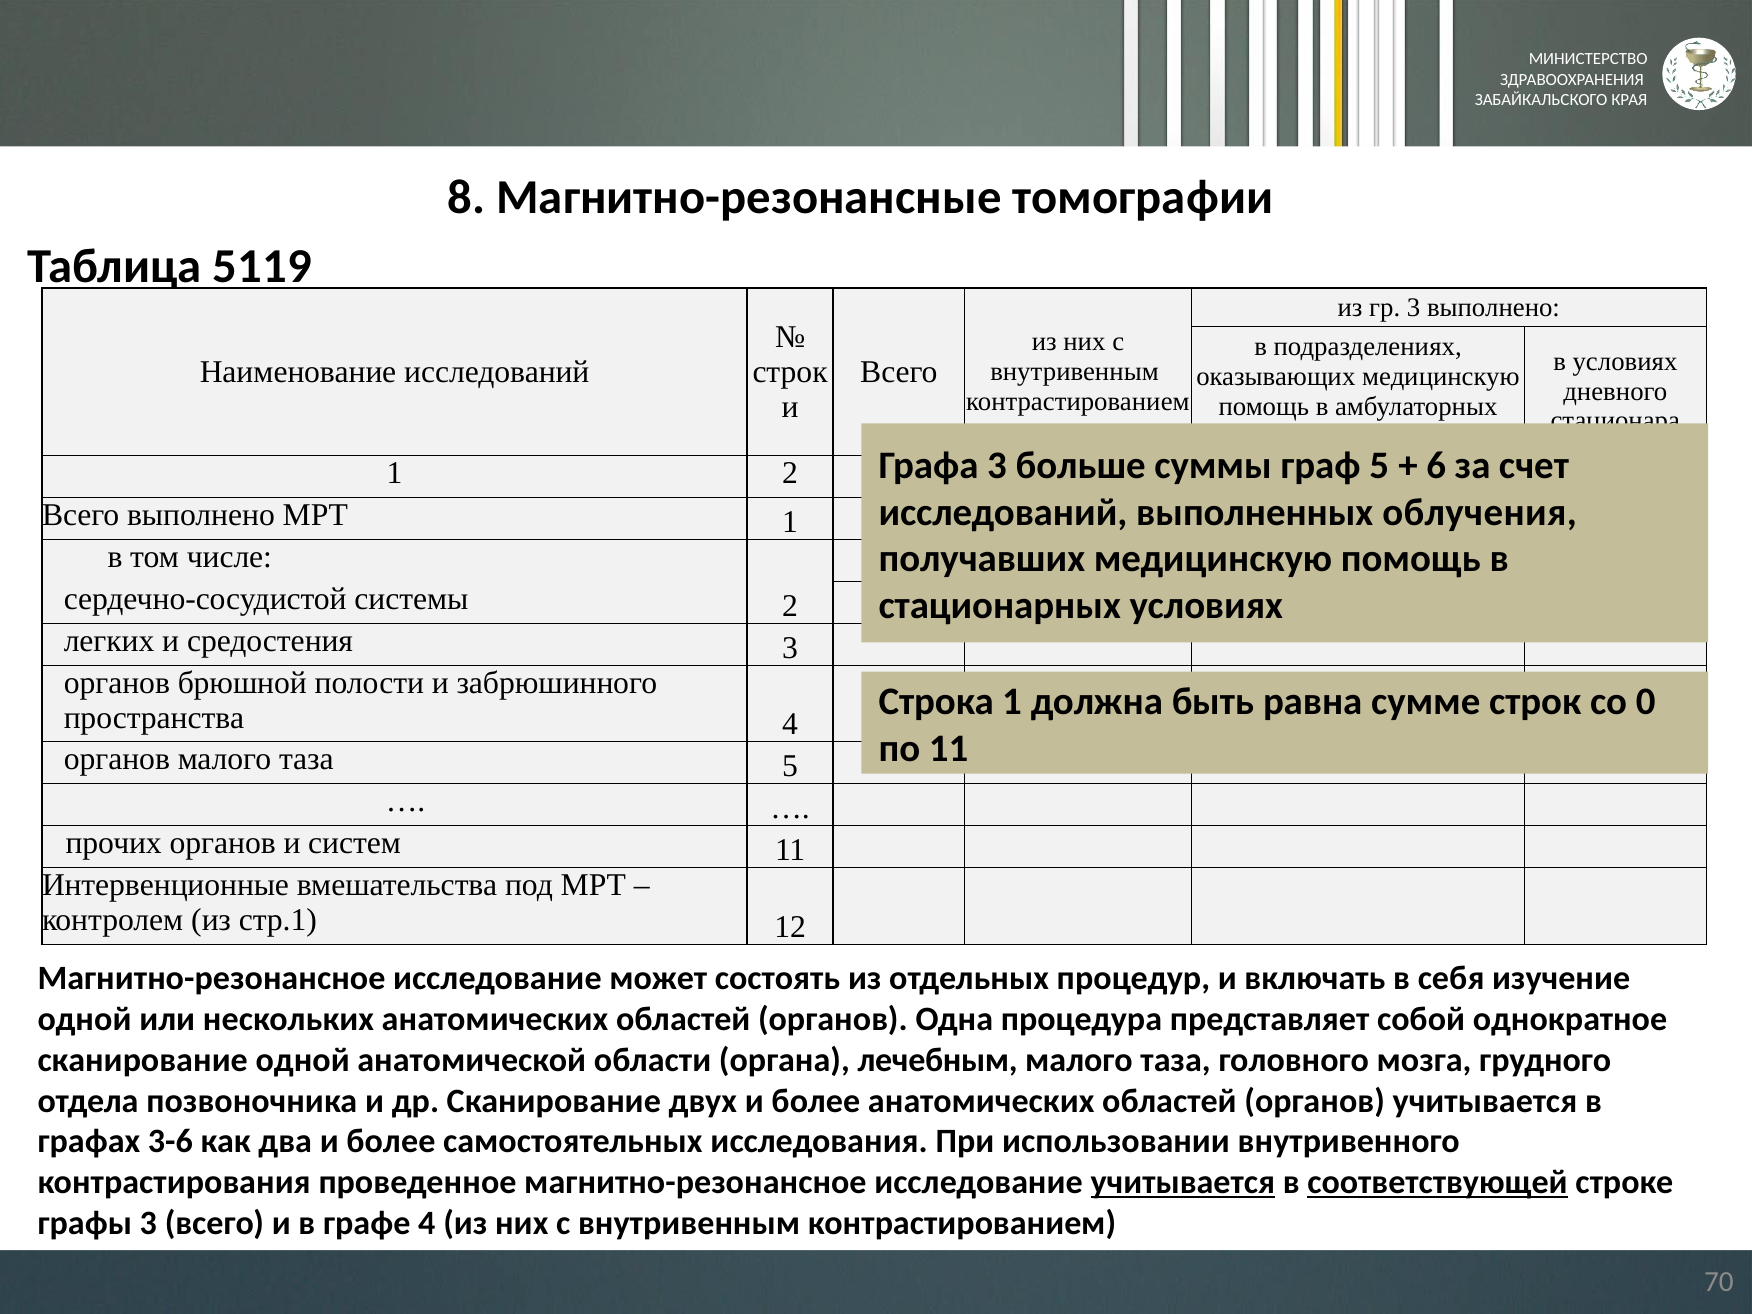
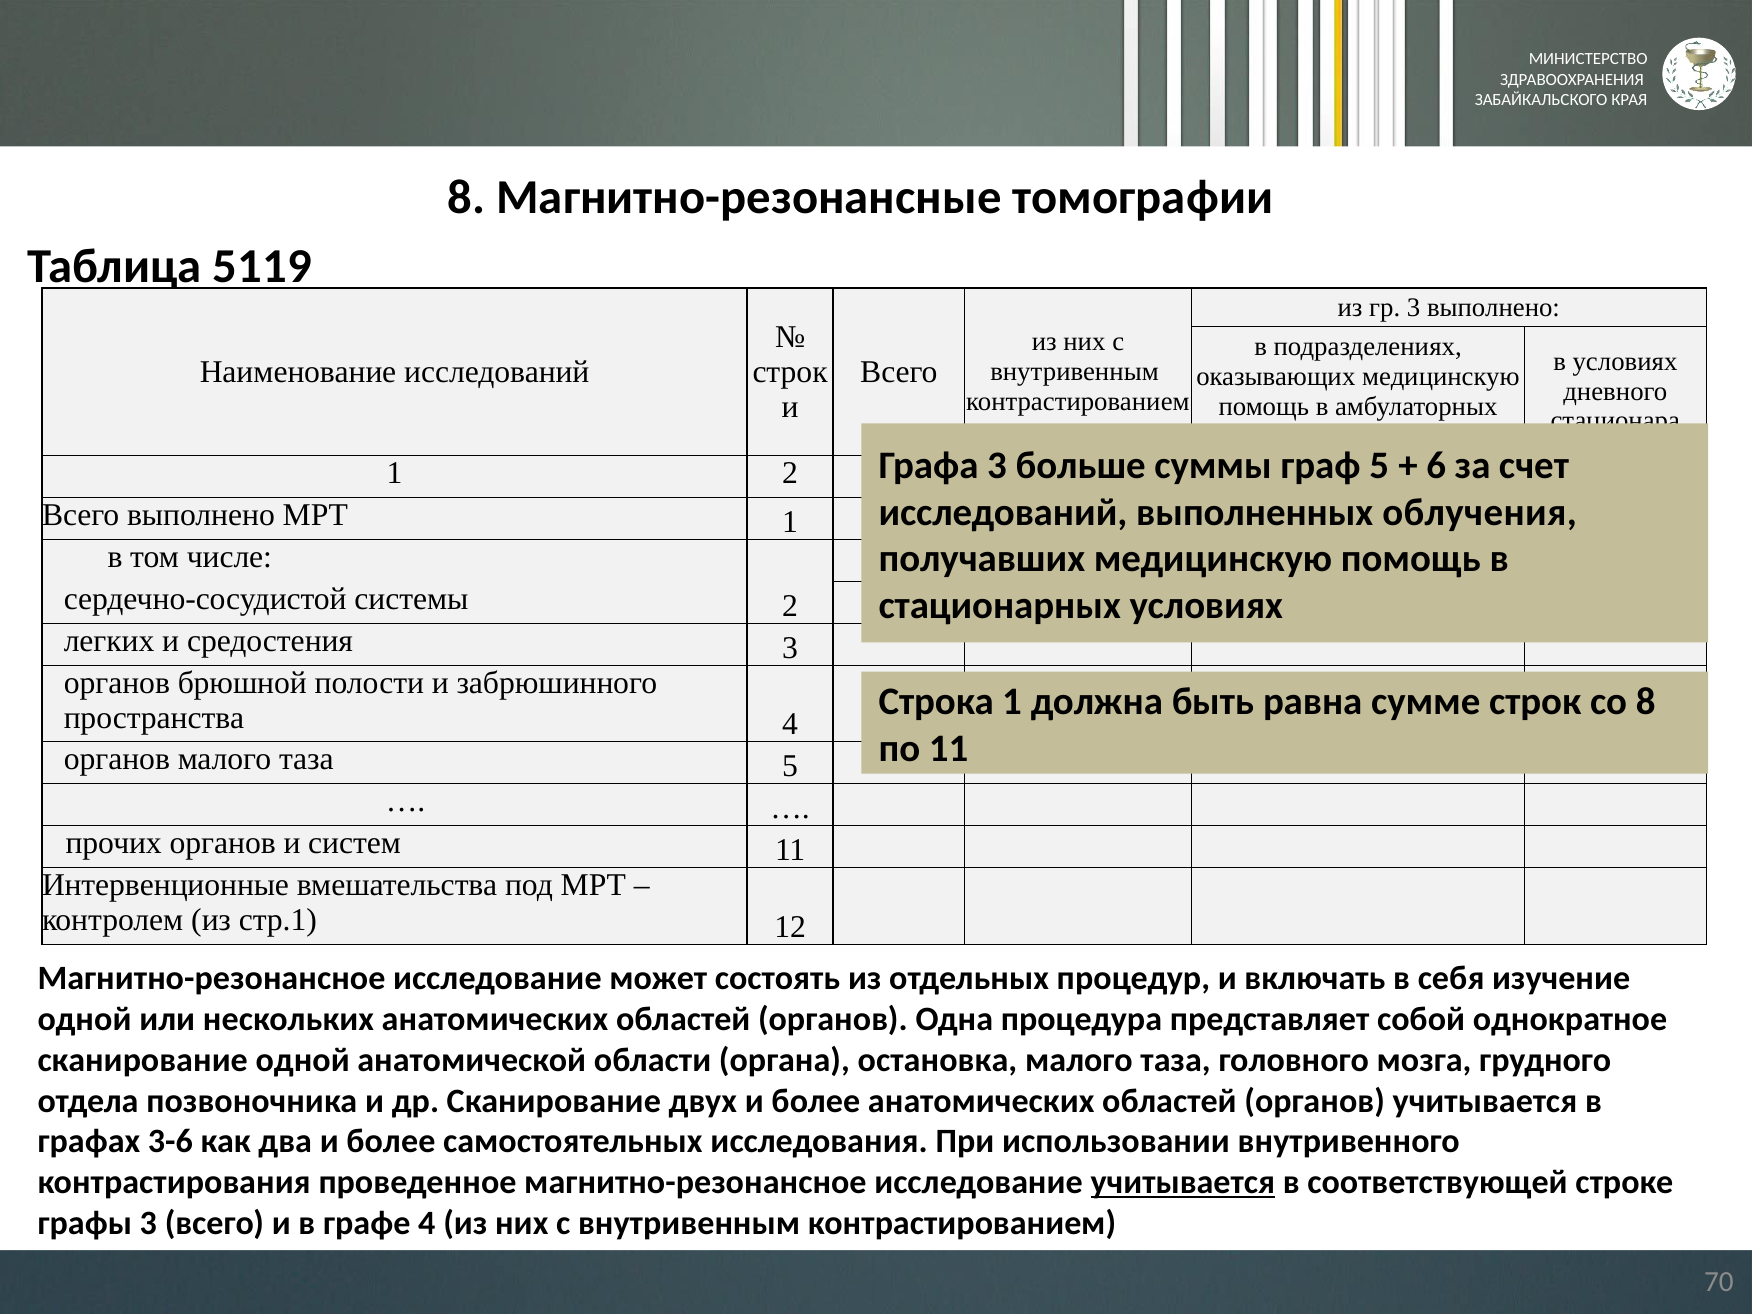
со 0: 0 -> 8 (1646, 702)
лечебным: лечебным -> остановка (937, 1060)
соответствующей underline: present -> none (1438, 1183)
